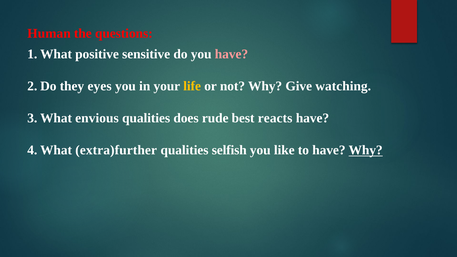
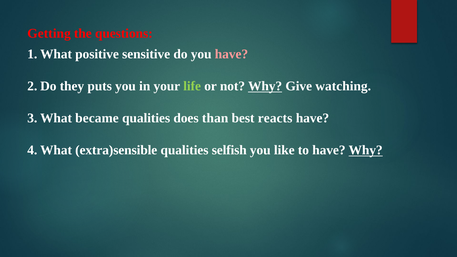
Human: Human -> Getting (49, 33)
eyes: eyes -> puts (100, 86)
life colour: yellow -> light green (192, 86)
Why underline: none -> present (265, 86)
envious: envious -> became (97, 118)
rude: rude -> than (215, 118)
extra)further: extra)further -> extra)sensible (116, 150)
